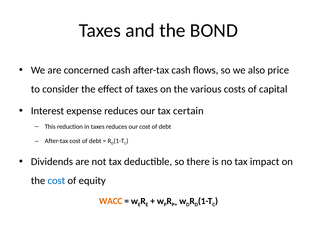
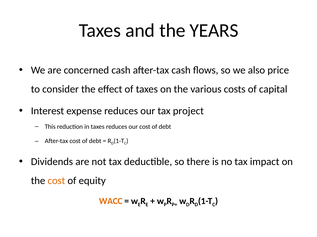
BOND: BOND -> YEARS (214, 31)
certain: certain -> project (188, 111)
cost colour: blue -> orange (56, 181)
